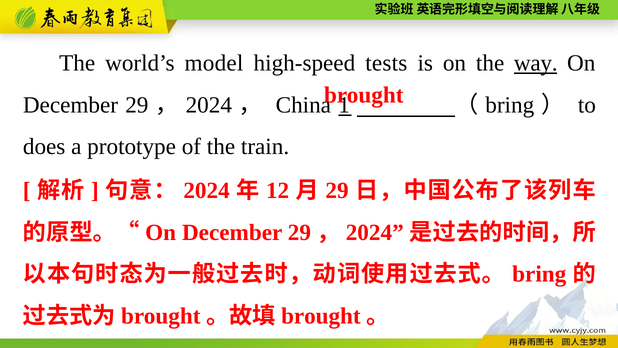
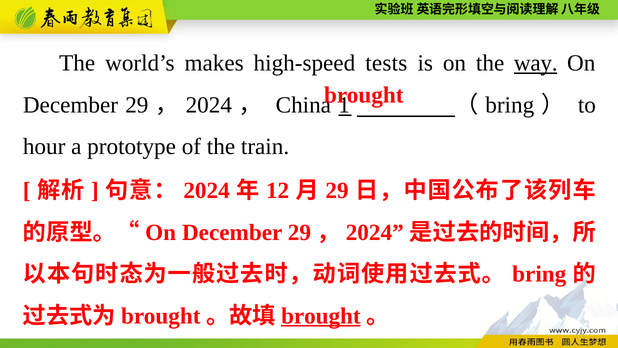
model: model -> makes (214, 63)
does: does -> hour (44, 147)
brought underline: none -> present (321, 316)
